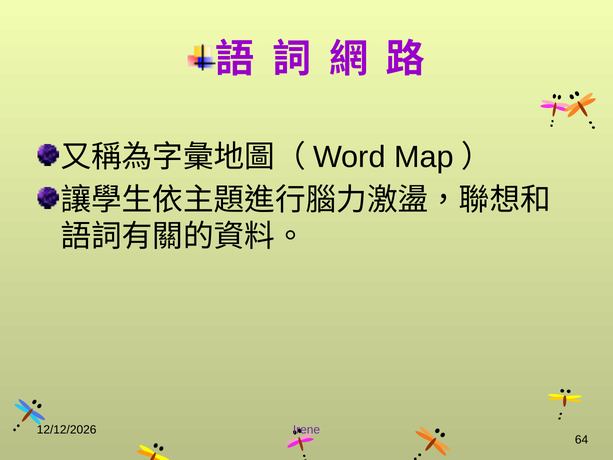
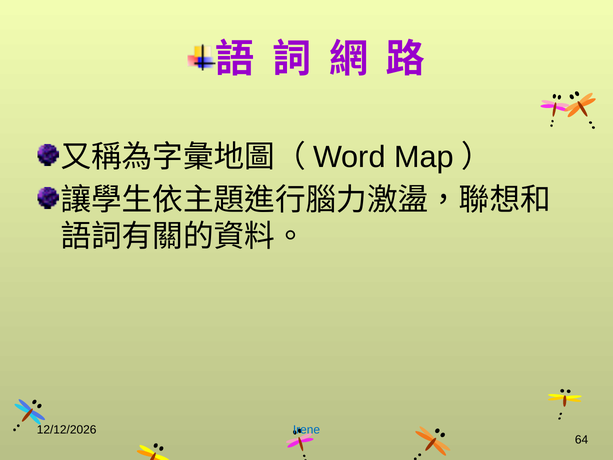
Irene colour: purple -> blue (306, 430)
